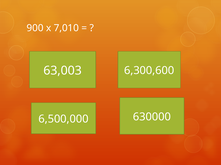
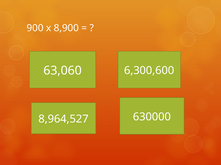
7,010: 7,010 -> 8,900 (66, 28)
63,003: 63,003 -> 63,060 (63, 71)
6,500,000: 6,500,000 -> 8,964,527 (63, 120)
